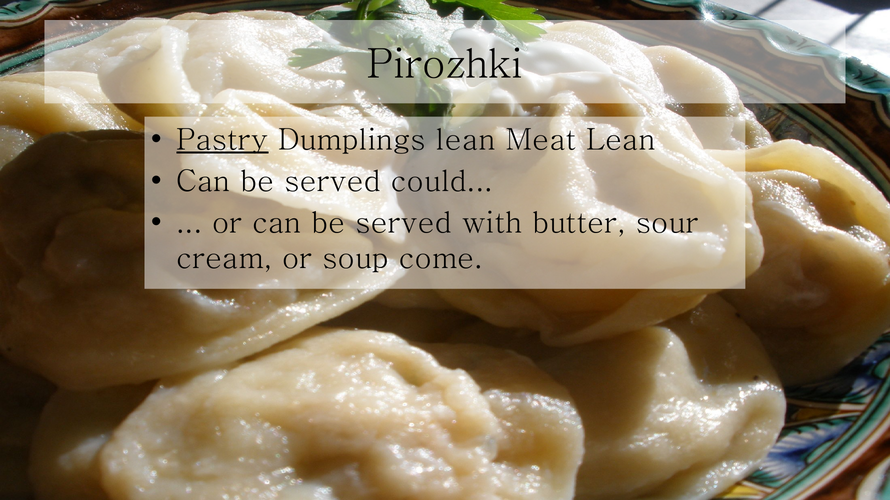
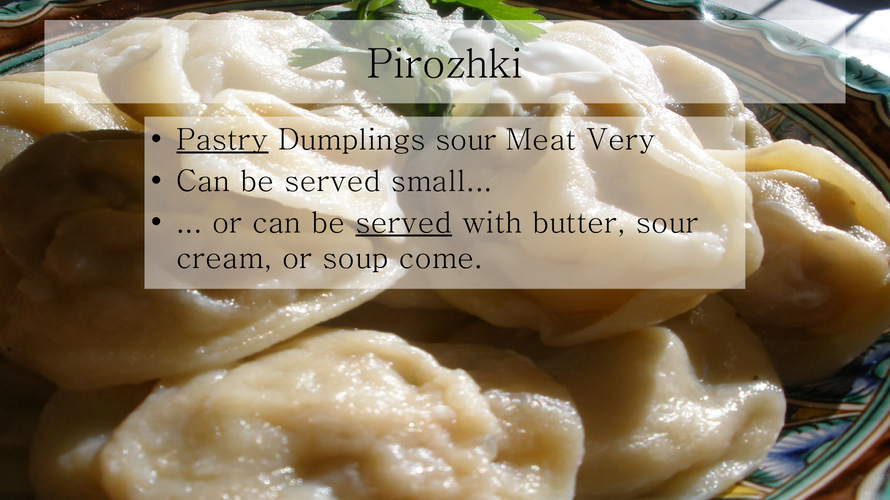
Dumplings lean: lean -> sour (466, 140)
Meat Lean: Lean -> Very (621, 140)
could: could -> small (442, 182)
served underline: none -> present (404, 223)
